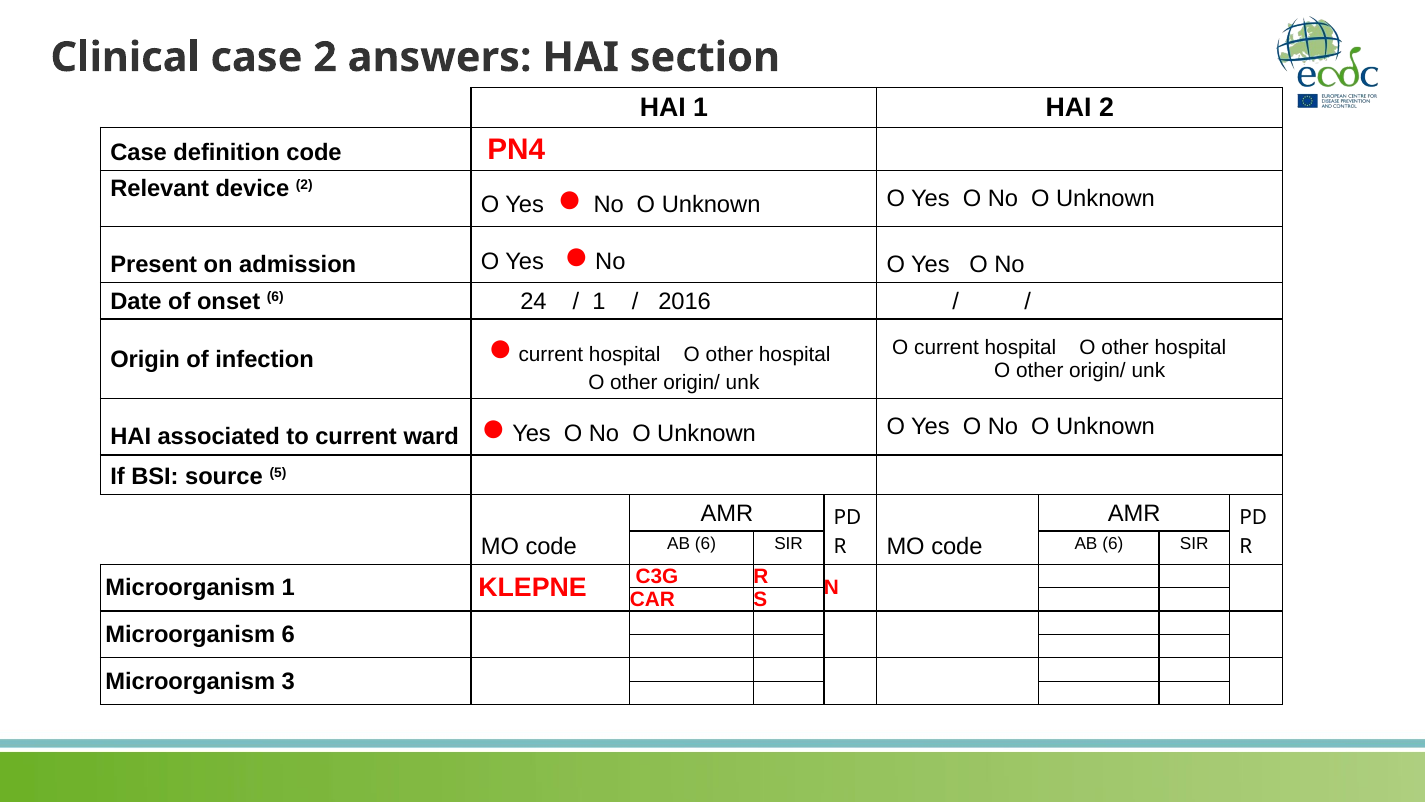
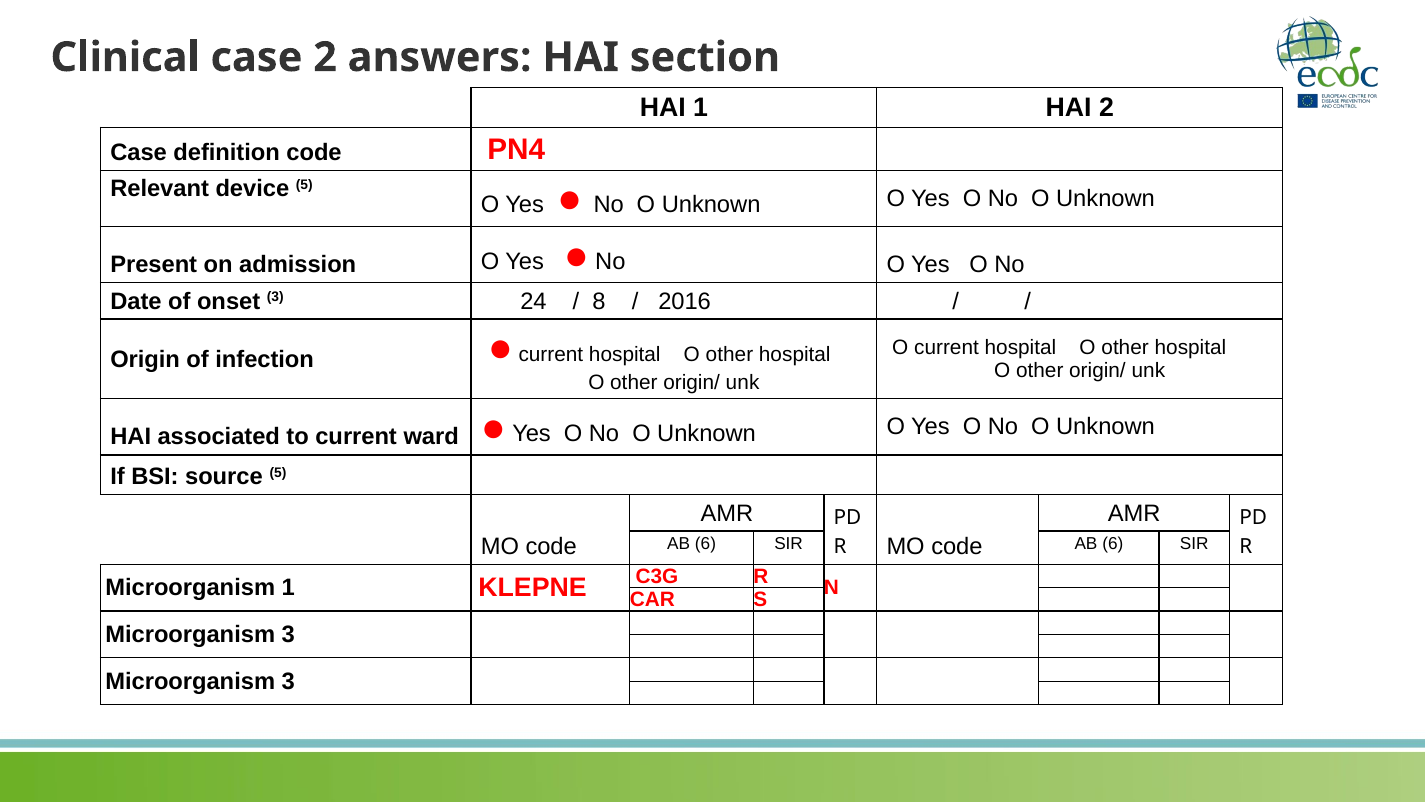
device 2: 2 -> 5 (304, 185)
onset 6: 6 -> 3 (275, 297)
1: 1 -> 8 (599, 301)
6: 6 -> 3 (288, 634)
